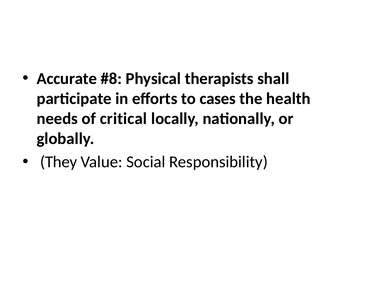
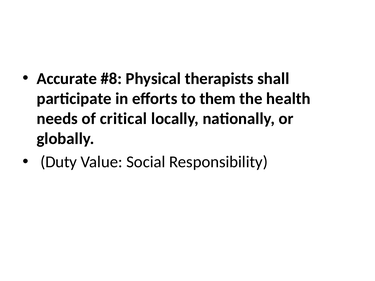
cases: cases -> them (218, 99)
They: They -> Duty (59, 162)
